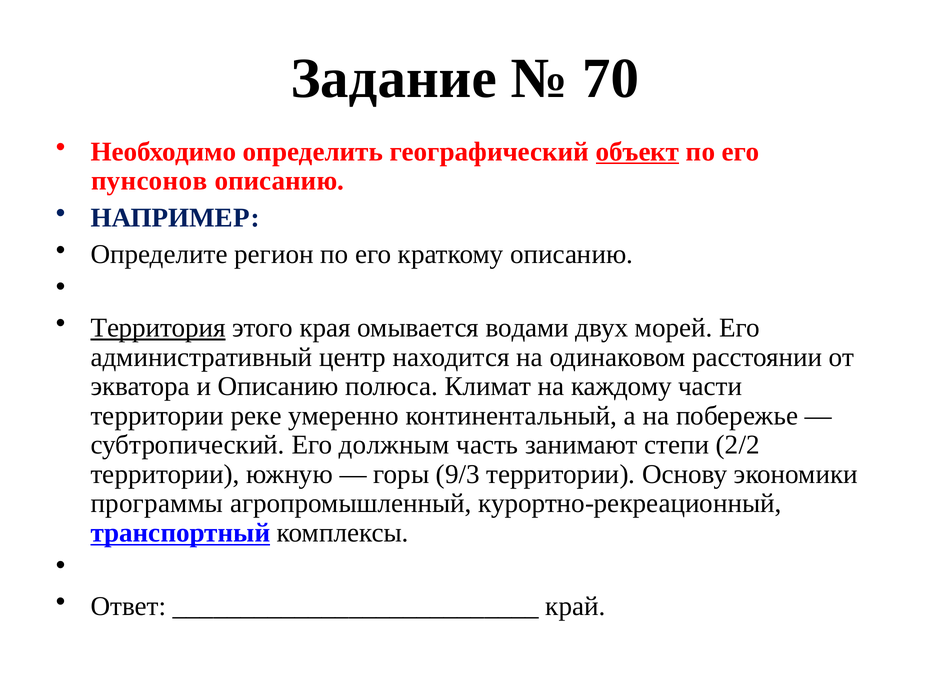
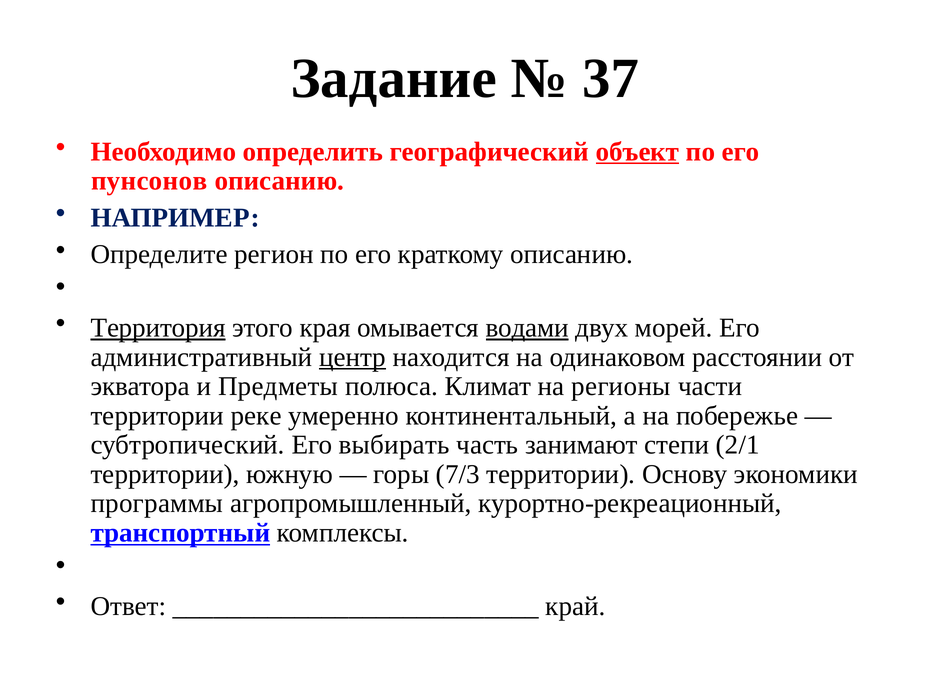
70: 70 -> 37 (611, 79)
водами underline: none -> present (527, 328)
центр underline: none -> present (353, 357)
и Описанию: Описанию -> Предметы (278, 387)
каждому: каждому -> регионы (621, 387)
должным: должным -> выбирать (394, 445)
2/2: 2/2 -> 2/1 (738, 445)
9/3: 9/3 -> 7/3 (458, 475)
